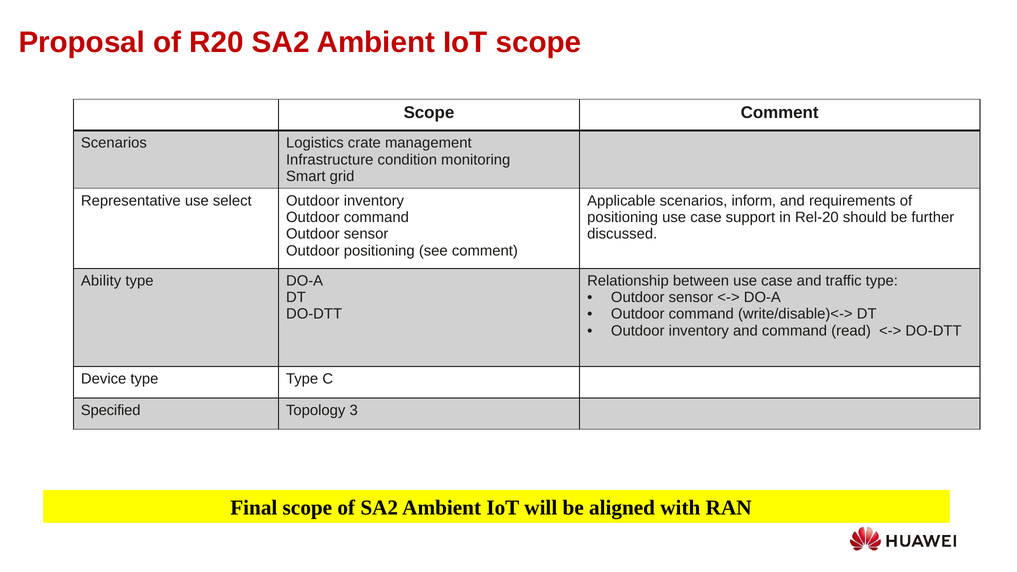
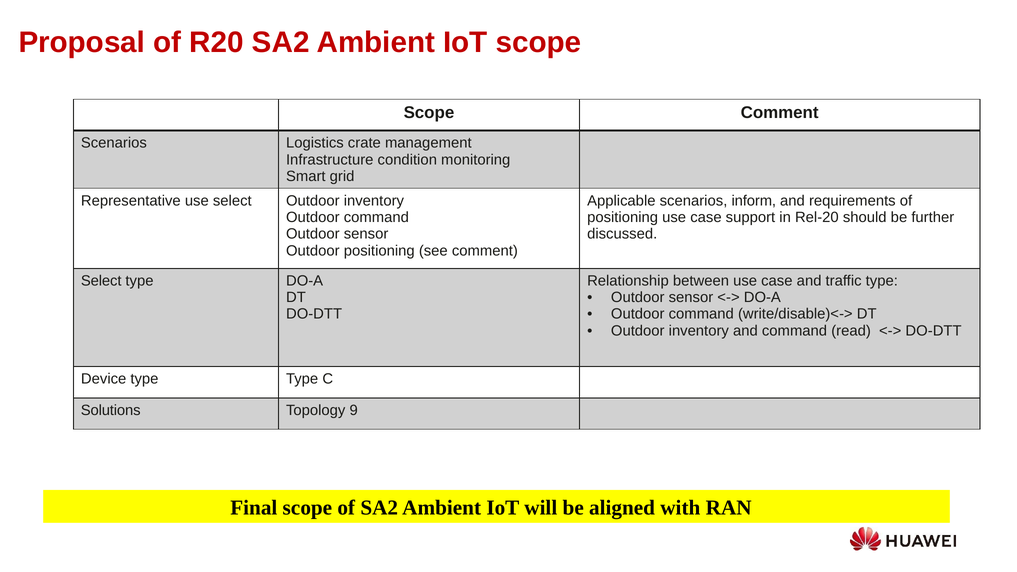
Ability: Ability -> Select (101, 281)
Specified: Specified -> Solutions (111, 410)
3: 3 -> 9 (354, 410)
